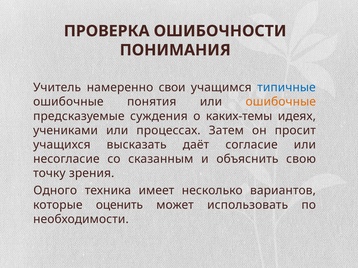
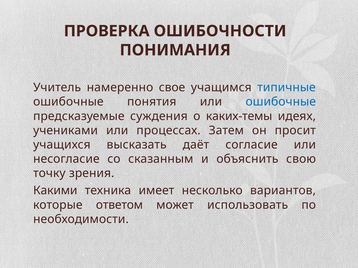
свои: свои -> свое (172, 88)
ошибочные colour: orange -> blue (281, 102)
Одного: Одного -> Какими (55, 191)
оценить: оценить -> ответом (119, 205)
